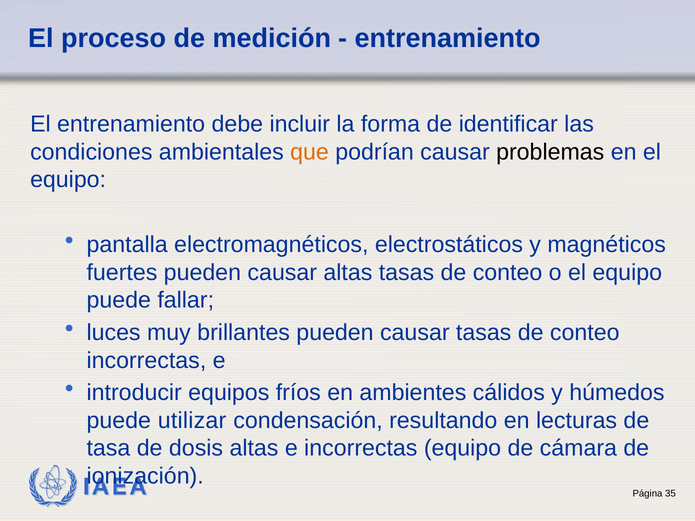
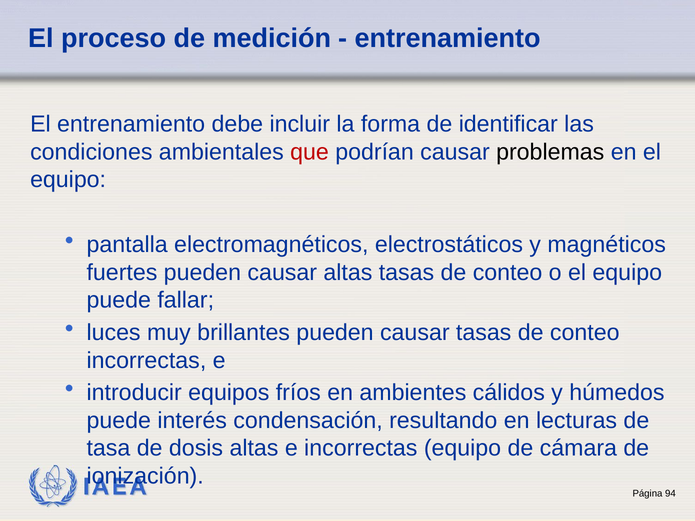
que colour: orange -> red (310, 152)
utilizar: utilizar -> interés (192, 421)
35: 35 -> 94 (670, 494)
